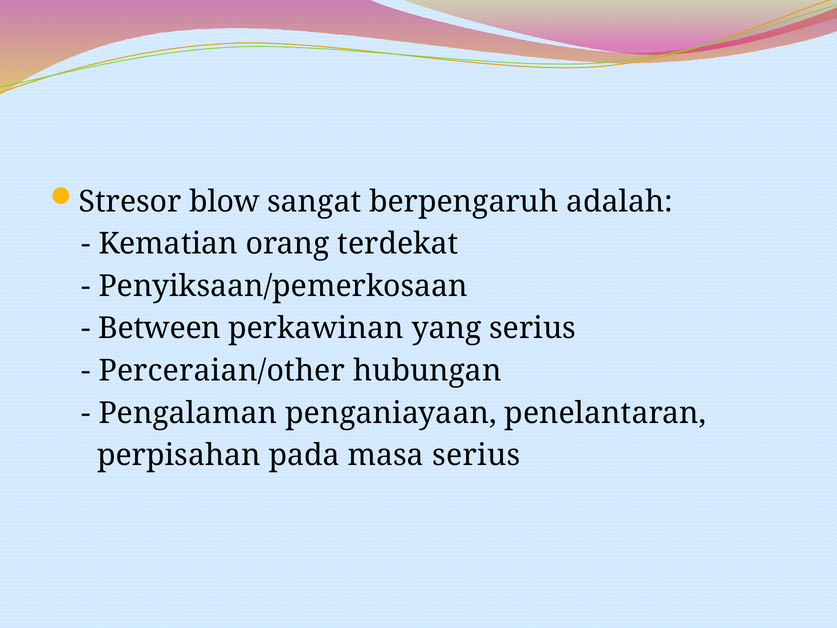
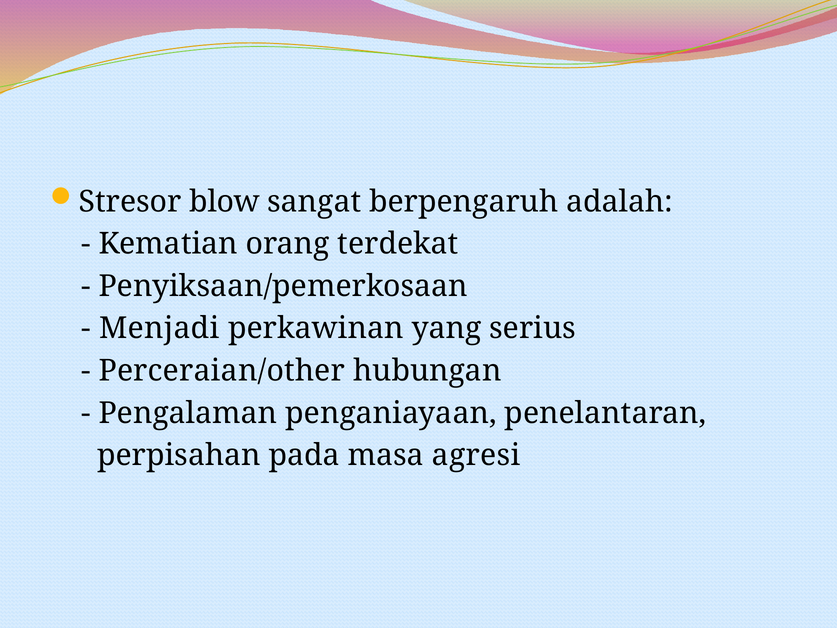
Between: Between -> Menjadi (159, 328)
masa serius: serius -> agresi (476, 455)
